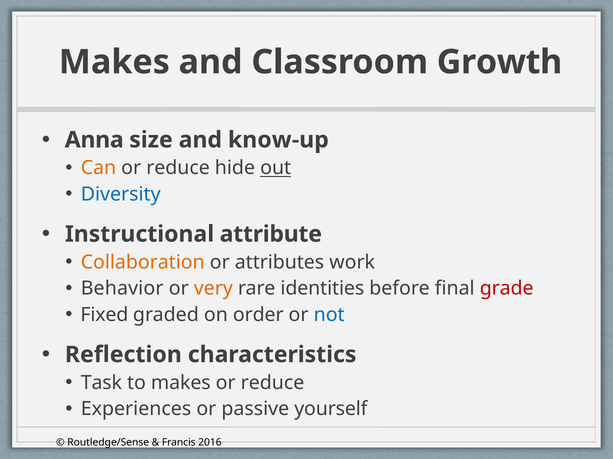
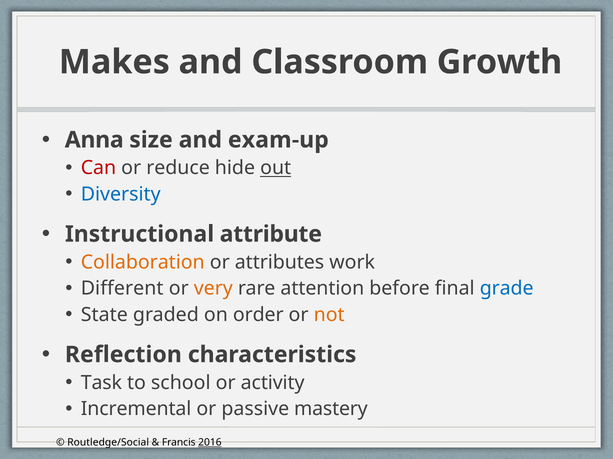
know-up: know-up -> exam-up (278, 140)
Can colour: orange -> red (98, 168)
Behavior: Behavior -> Different (122, 289)
identities: identities -> attention (322, 289)
grade colour: red -> blue (507, 289)
Fixed: Fixed -> State (104, 315)
not colour: blue -> orange (329, 315)
to makes: makes -> school (181, 383)
reduce: reduce -> activity (273, 383)
Experiences: Experiences -> Incremental (136, 410)
yourself: yourself -> mastery (331, 410)
Routledge/Sense: Routledge/Sense -> Routledge/Social (108, 443)
2016 underline: none -> present (210, 443)
